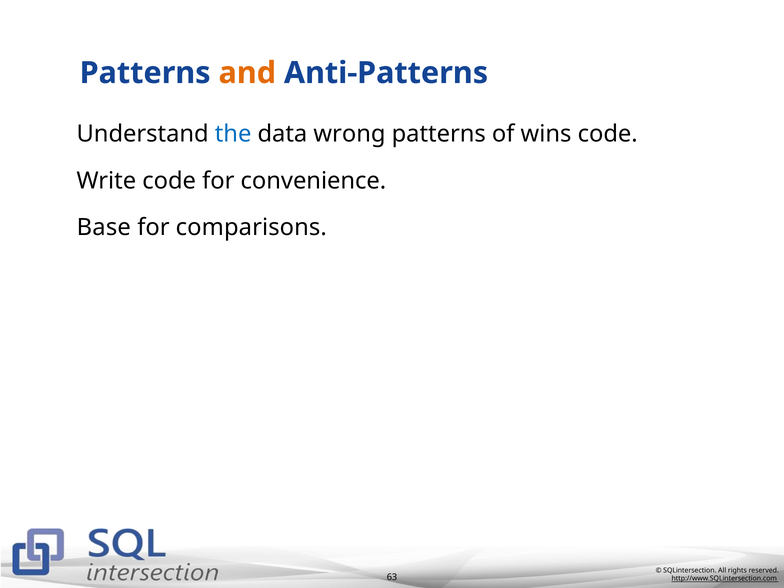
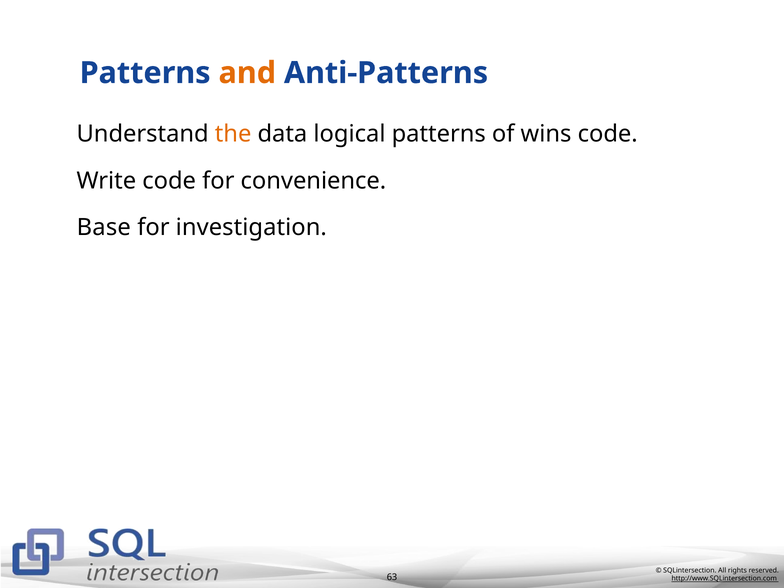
the colour: blue -> orange (233, 134)
wrong: wrong -> logical (349, 134)
comparisons: comparisons -> investigation (251, 228)
